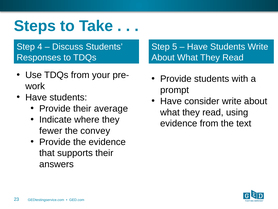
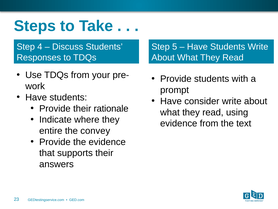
average: average -> rationale (111, 108)
fewer: fewer -> entire (51, 131)
